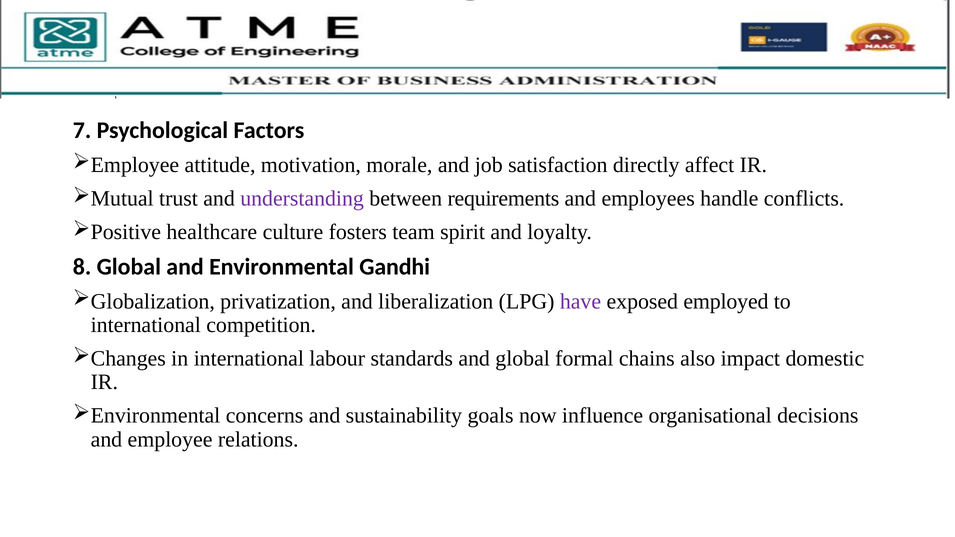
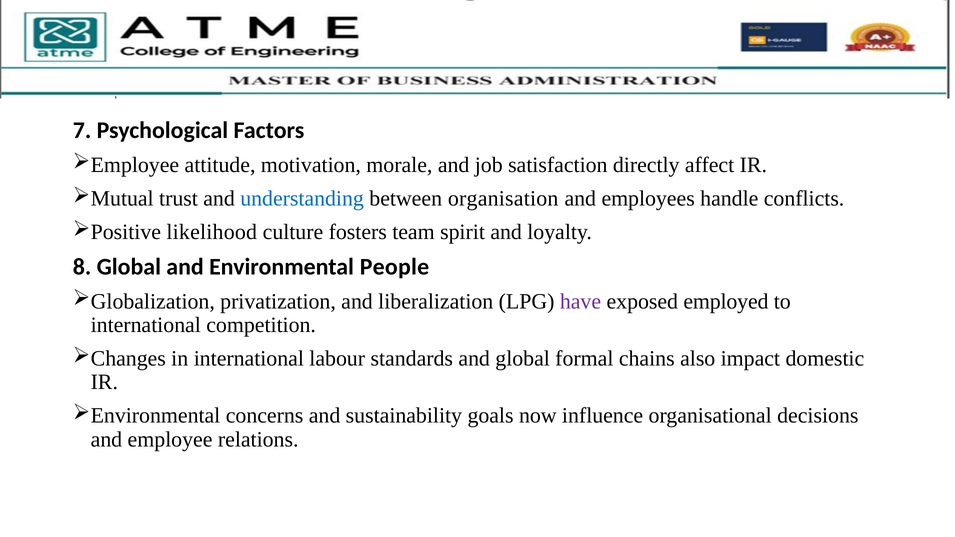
understanding colour: purple -> blue (302, 199)
requirements: requirements -> organisation (503, 199)
healthcare: healthcare -> likelihood (212, 232)
Gandhi: Gandhi -> People (394, 267)
